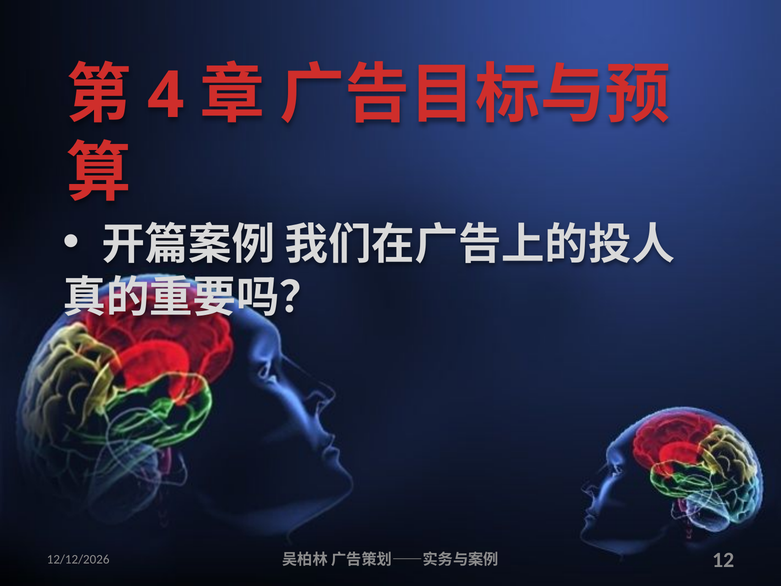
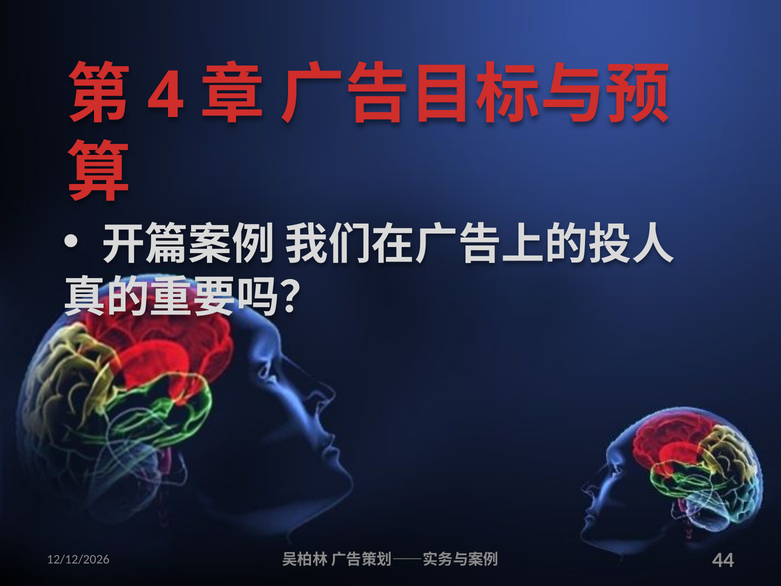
12: 12 -> 44 (723, 560)
